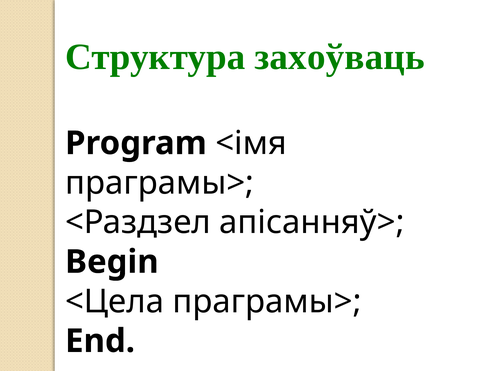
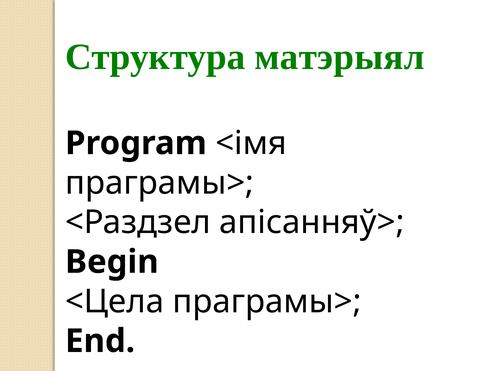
захоўваць: захоўваць -> матэрыял (340, 57)
